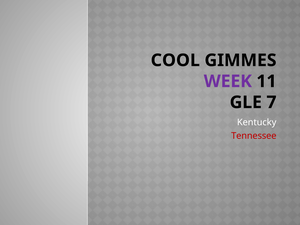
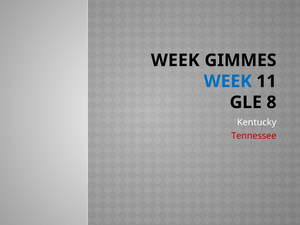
COOL: COOL -> WEEK (175, 60)
WEEK colour: purple -> blue (228, 81)
7: 7 -> 8 (271, 102)
